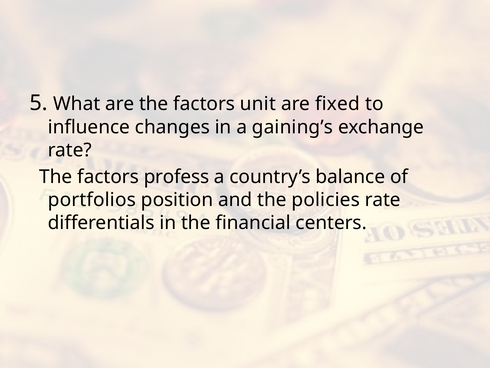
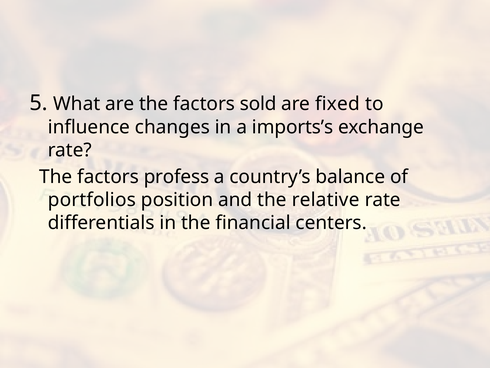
unit: unit -> sold (258, 104)
gaining’s: gaining’s -> imports’s (293, 127)
policies: policies -> relative (326, 200)
